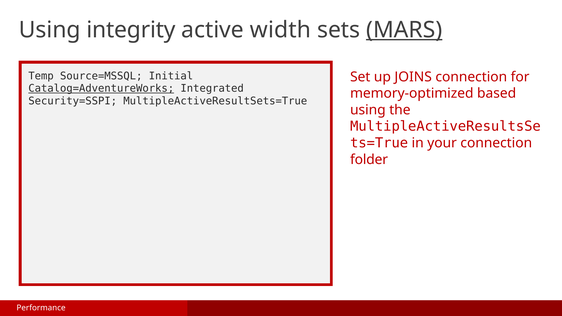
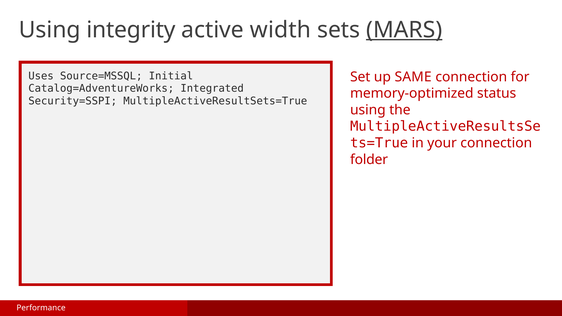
Temp: Temp -> Uses (41, 76)
JOINS: JOINS -> SAME (413, 77)
Catalog=AdventureWorks underline: present -> none (101, 89)
based: based -> status (497, 93)
